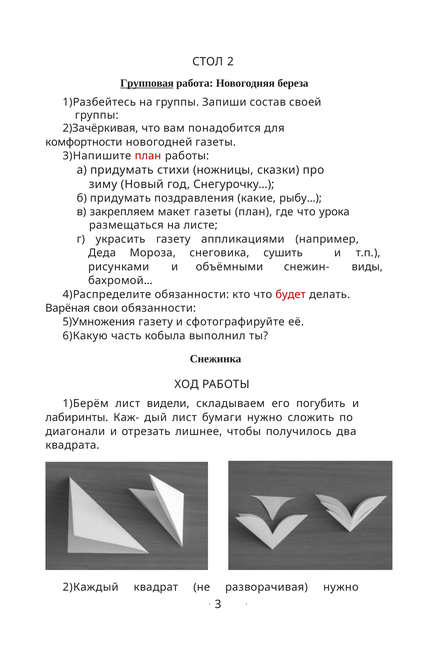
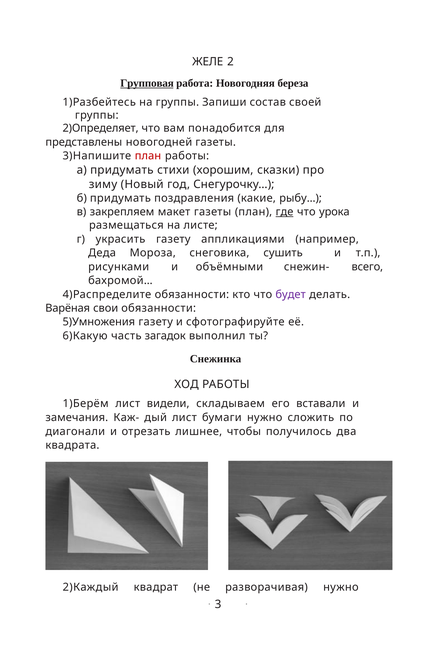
СТОЛ: СТОЛ -> ЖЕЛЕ (208, 62)
2)Зачёркивая: 2)Зачёркивая -> 2)Определяет (101, 128)
комфортности: комфортности -> представлены (84, 142)
ножницы: ножницы -> хорошим (223, 170)
где underline: none -> present (285, 212)
виды: виды -> всего (367, 267)
будет colour: red -> purple (291, 295)
кобыла: кобыла -> загадок (165, 336)
погубить: погубить -> вставали (321, 404)
лабиринты: лабиринты -> замечания (77, 418)
